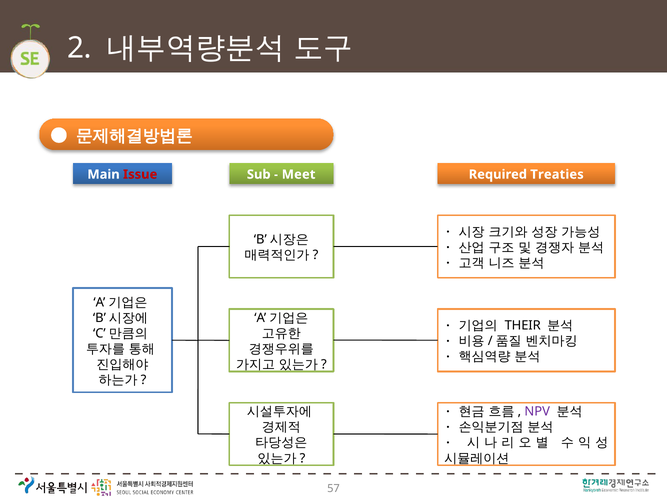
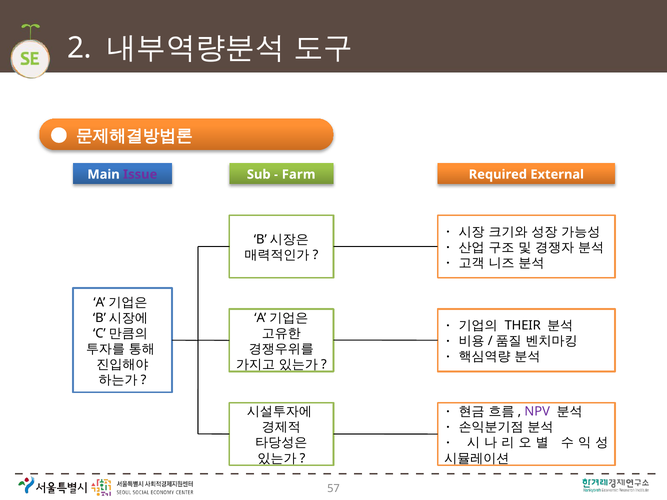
Issue colour: red -> purple (140, 175)
Meet: Meet -> Farm (299, 175)
Treaties: Treaties -> External (557, 175)
